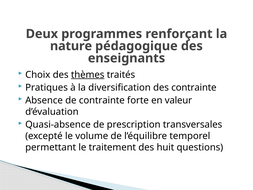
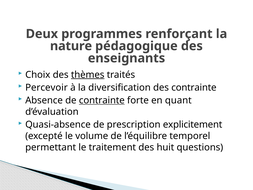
Pratiques: Pratiques -> Percevoir (46, 87)
contrainte underline: none -> present (102, 100)
valeur: valeur -> quant (178, 100)
transversales: transversales -> explicitement (193, 124)
